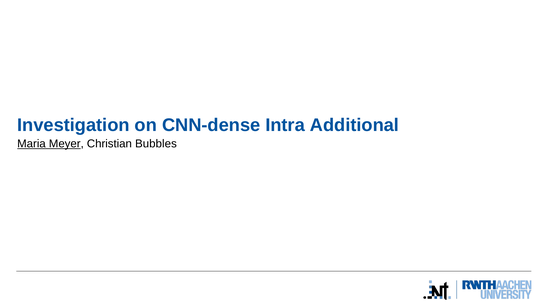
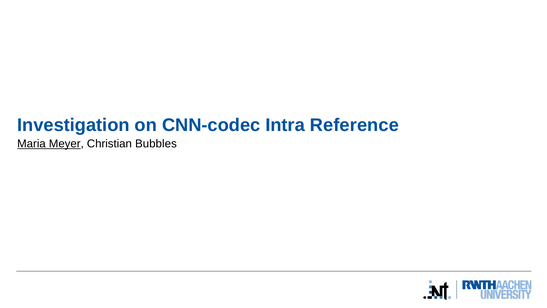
CNN-dense: CNN-dense -> CNN-codec (211, 125)
Additional: Additional -> Reference (354, 125)
